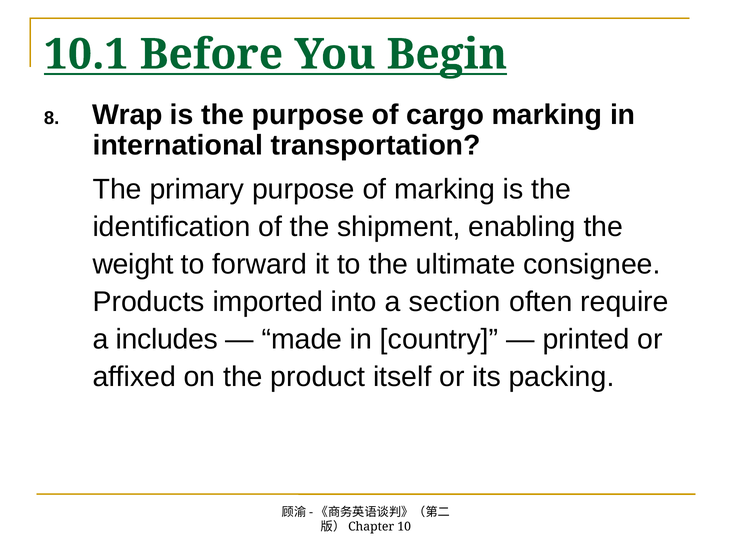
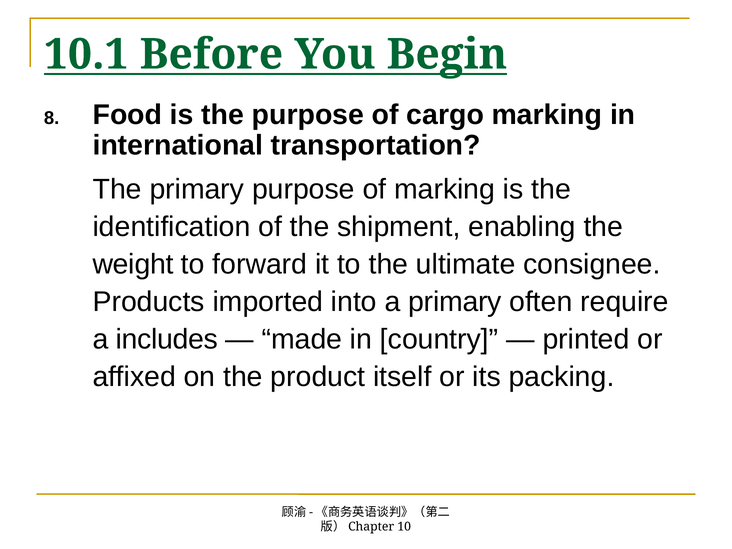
Wrap: Wrap -> Food (127, 115)
a section: section -> primary (455, 302)
